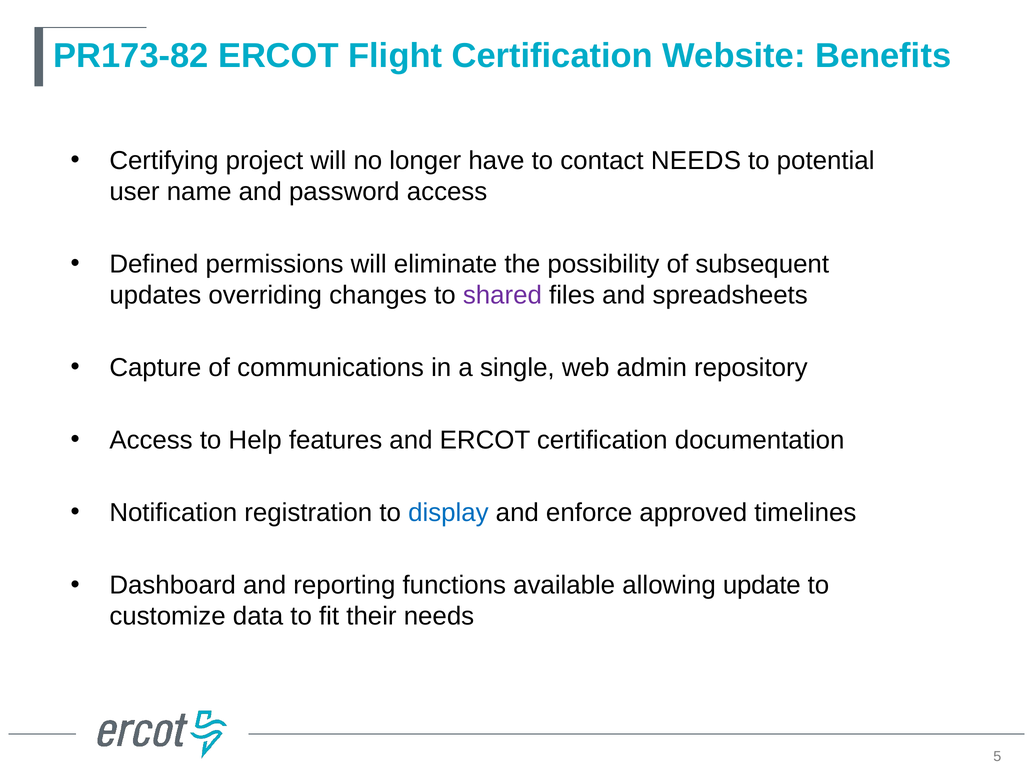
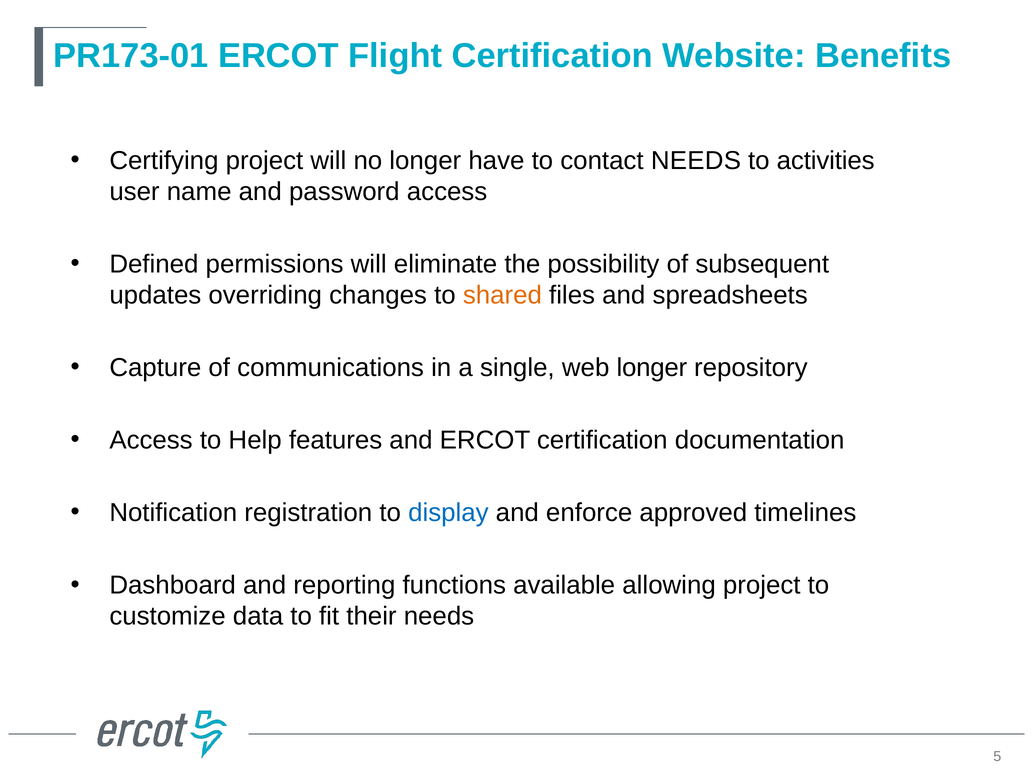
PR173-82: PR173-82 -> PR173-01 (131, 56)
potential: potential -> activities (826, 160)
shared colour: purple -> orange (502, 295)
web admin: admin -> longer (652, 367)
allowing update: update -> project (762, 585)
